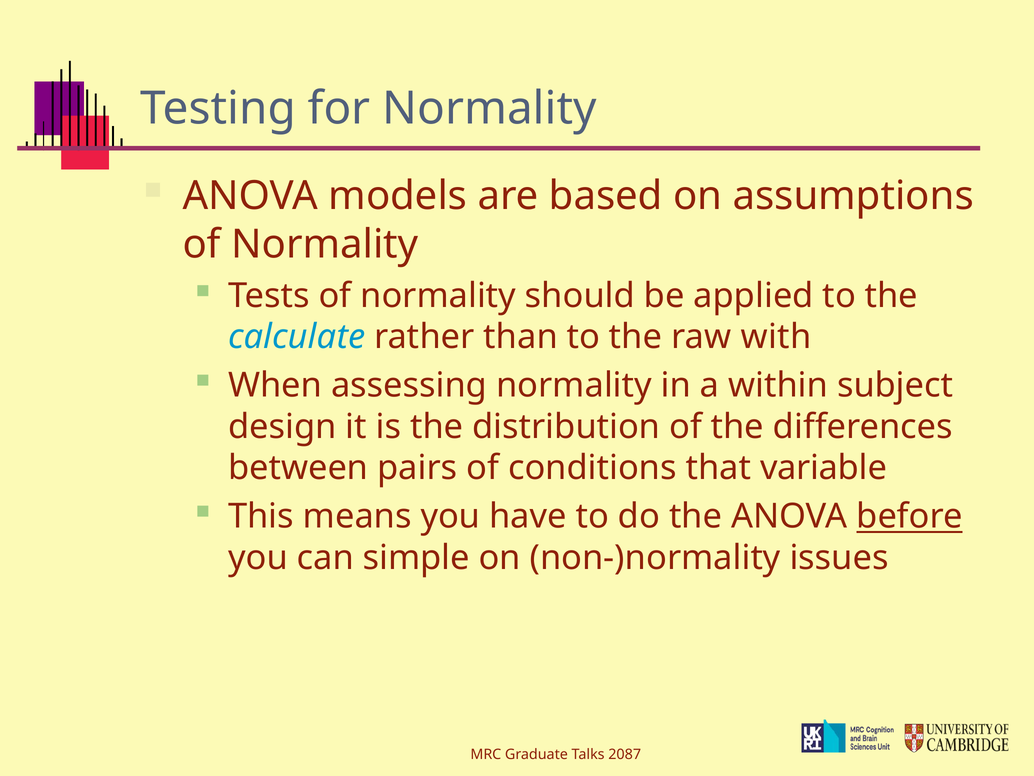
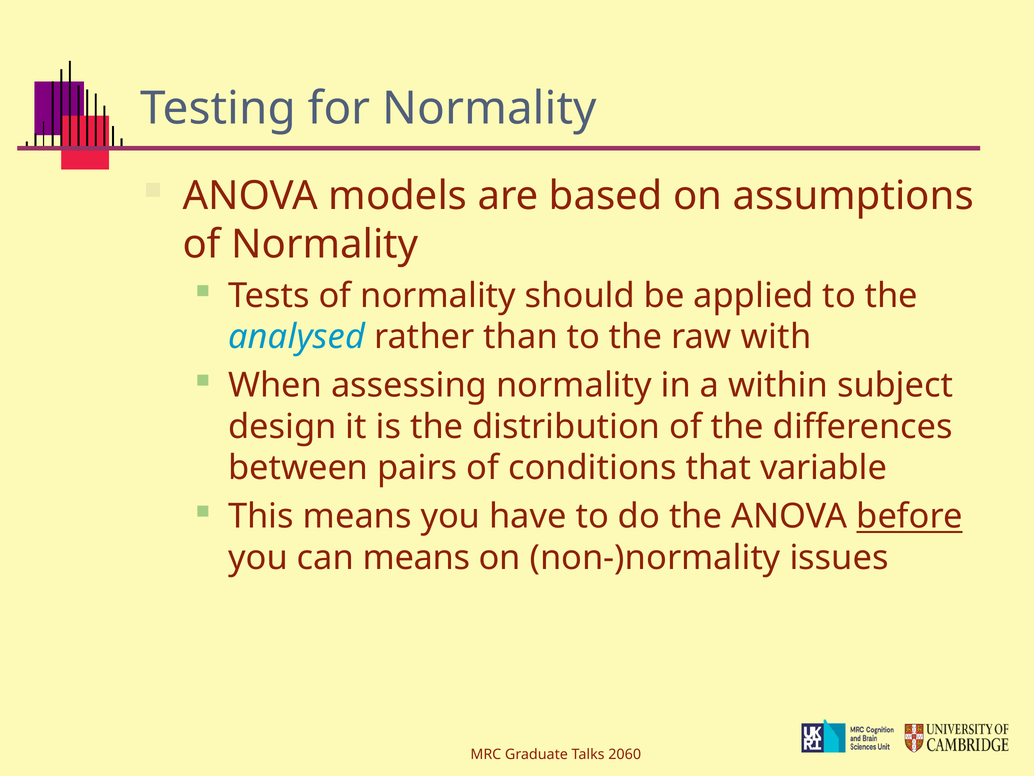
calculate: calculate -> analysed (297, 337)
can simple: simple -> means (416, 557)
2087: 2087 -> 2060 (625, 754)
